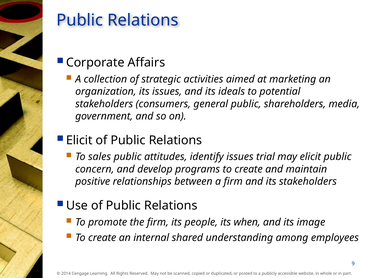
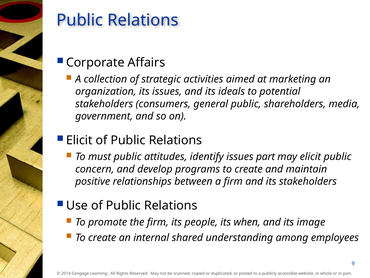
sales: sales -> must (100, 157)
issues trial: trial -> part (266, 157)
